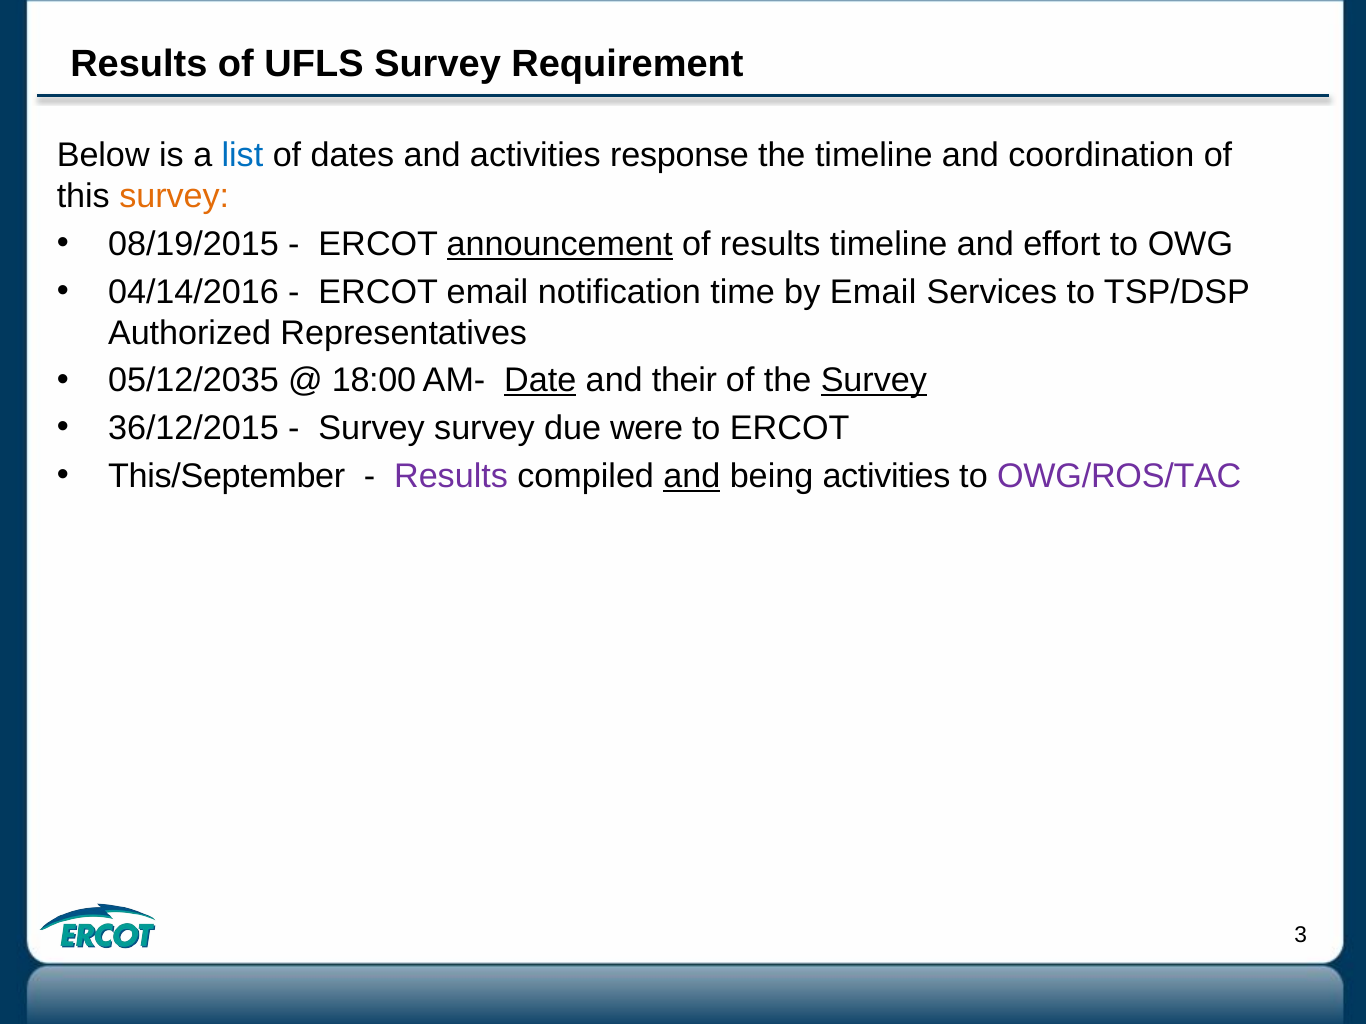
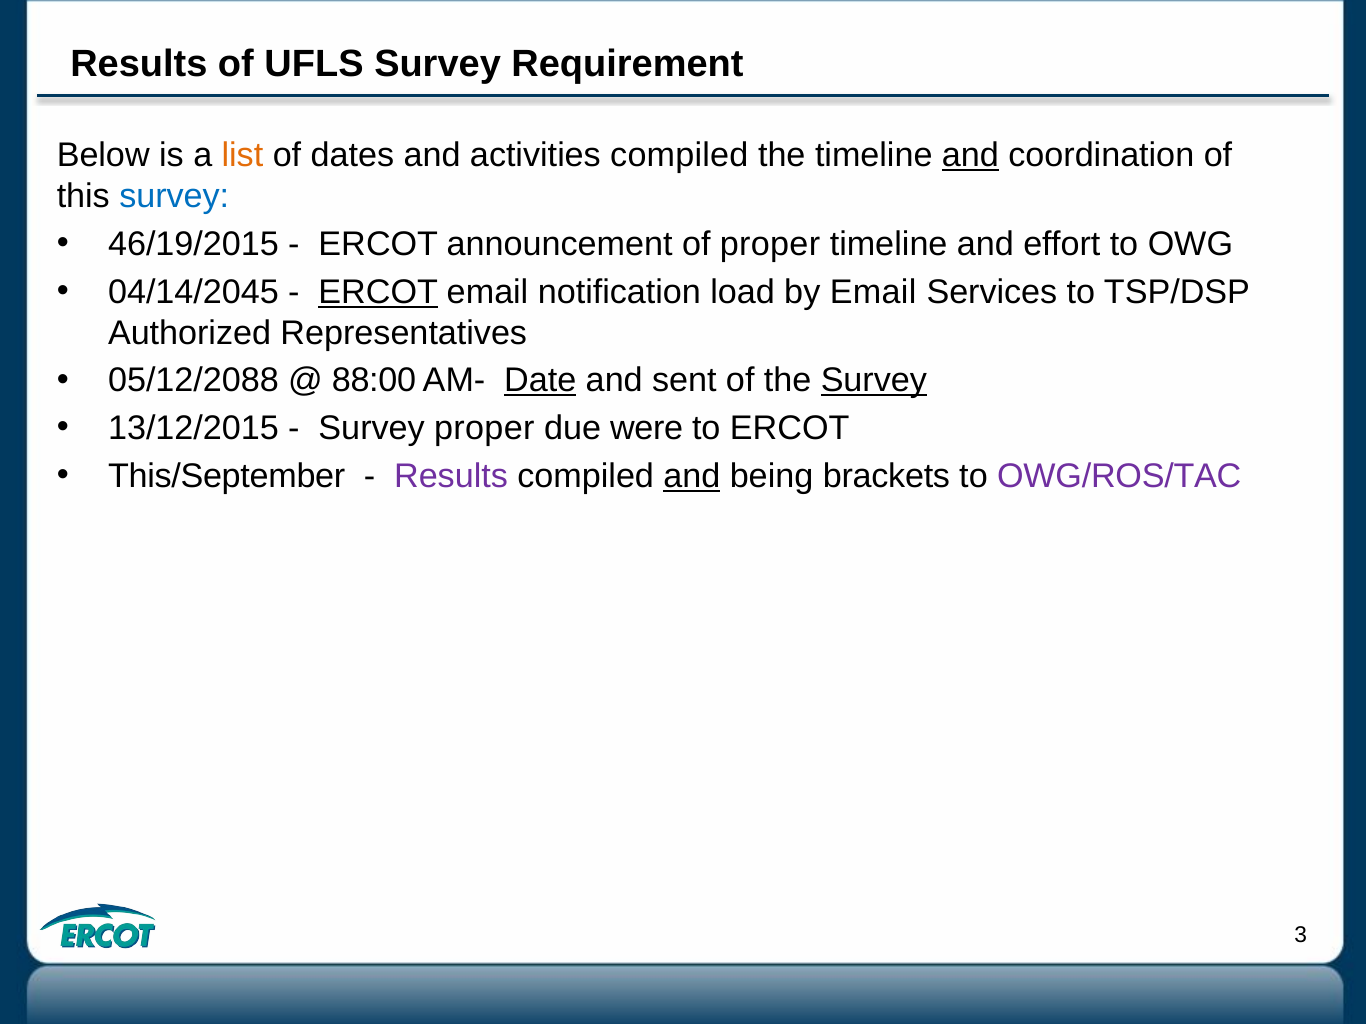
list colour: blue -> orange (242, 156)
activities response: response -> compiled (679, 156)
and underline: none -> present (970, 156)
survey colour: orange -> blue (174, 196)
08/19/2015: 08/19/2015 -> 46/19/2015 (193, 244)
announcement underline: present -> none (560, 244)
of results: results -> proper (770, 244)
04/14/2016: 04/14/2016 -> 04/14/2045 (193, 292)
ERCOT underline: none -> present (378, 292)
time: time -> load (743, 292)
05/12/2035: 05/12/2035 -> 05/12/2088 (193, 381)
18:00: 18:00 -> 88:00 (374, 381)
their: their -> sent (684, 381)
36/12/2015: 36/12/2015 -> 13/12/2015 (193, 429)
Survey survey: survey -> proper (484, 429)
being activities: activities -> brackets (886, 477)
